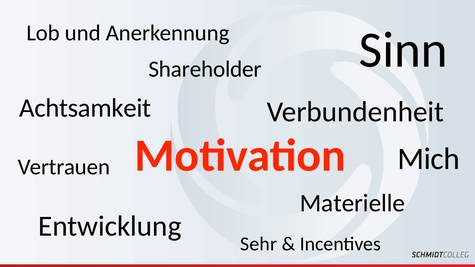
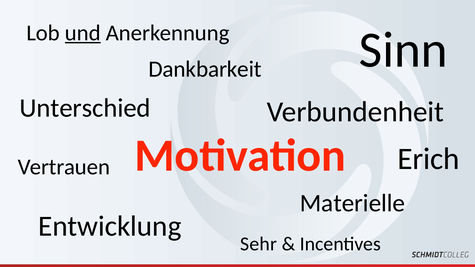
und underline: none -> present (83, 33)
Shareholder: Shareholder -> Dankbarkeit (205, 69)
Achtsamkeit: Achtsamkeit -> Unterschied (85, 108)
Mich: Mich -> Erich (429, 159)
